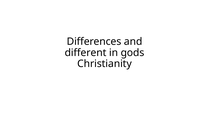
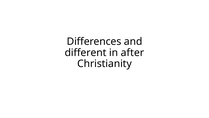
gods: gods -> after (132, 52)
